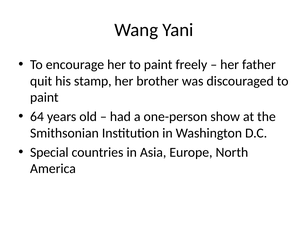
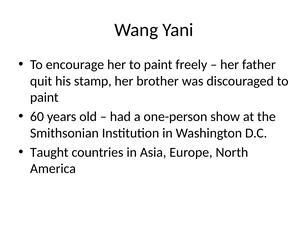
64: 64 -> 60 (37, 117)
Special: Special -> Taught (49, 152)
